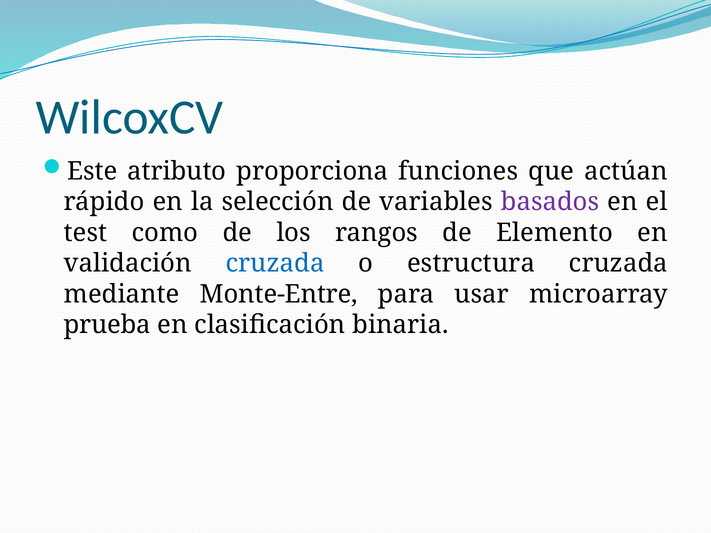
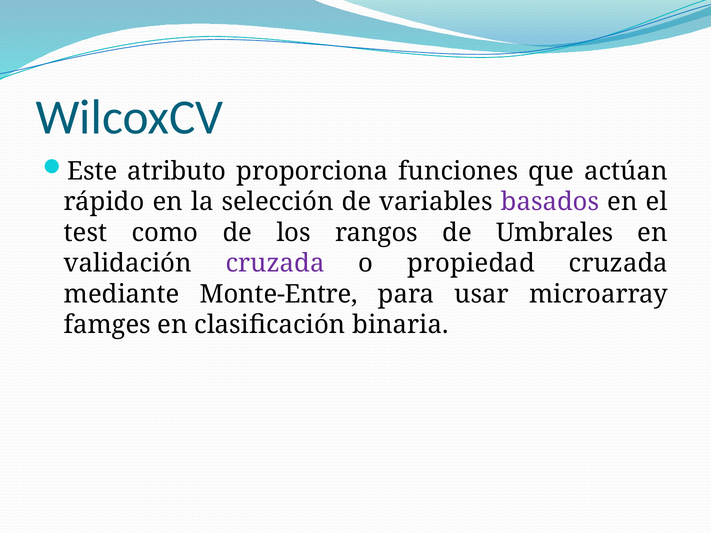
Elemento: Elemento -> Umbrales (555, 233)
cruzada colour: blue -> purple (275, 264)
estructura: estructura -> propiedad (471, 264)
prueba: prueba -> famges (107, 325)
